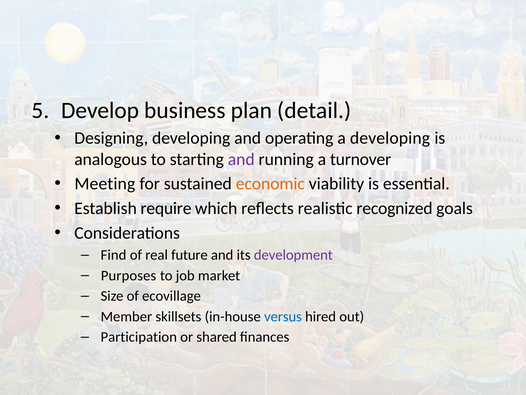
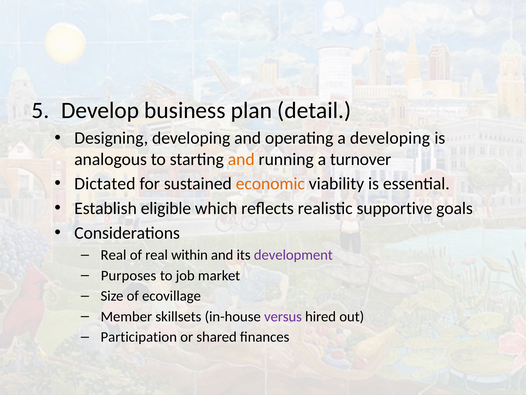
and colour: purple -> orange (241, 159)
Meeting: Meeting -> Dictated (105, 184)
require: require -> eligible (166, 208)
recognized: recognized -> supportive (394, 208)
Find: Find -> Real (114, 255)
future: future -> within (189, 255)
versus colour: blue -> purple (283, 316)
